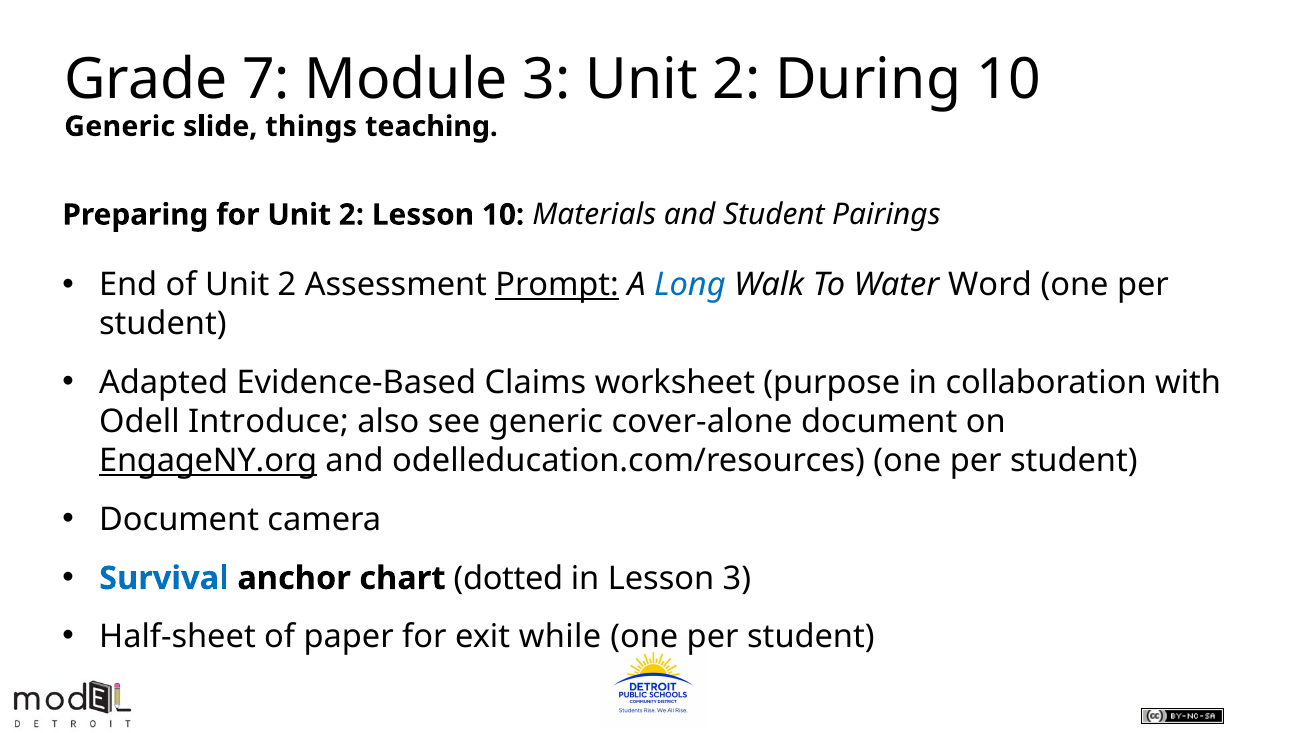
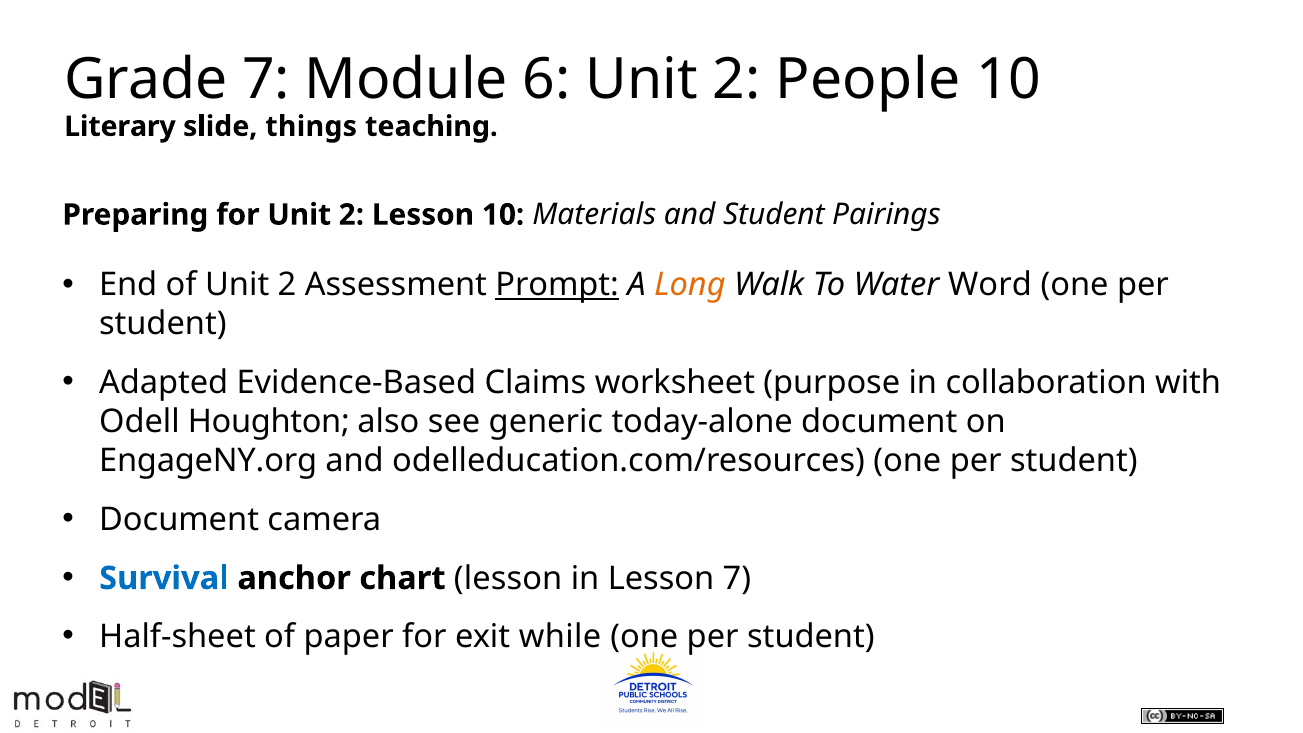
Module 3: 3 -> 6 (547, 80)
During: During -> People (868, 80)
Generic: Generic -> Literary (120, 126)
Long colour: blue -> orange (690, 285)
Introduce: Introduce -> Houghton (269, 422)
cover-alone: cover-alone -> today-alone (702, 422)
EngageNY.org underline: present -> none (208, 461)
chart dotted: dotted -> lesson (508, 578)
Lesson 3: 3 -> 7 (737, 578)
